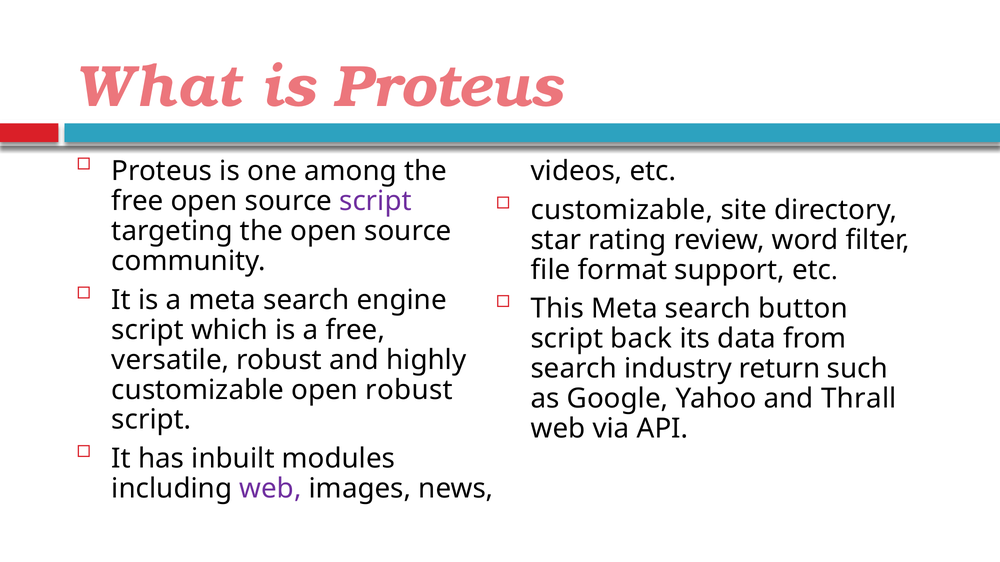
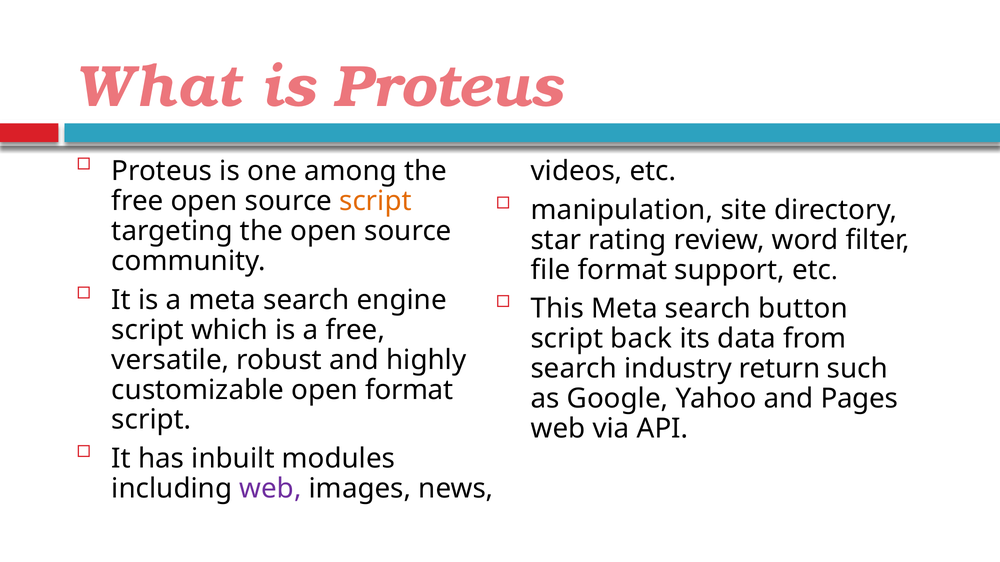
script colour: purple -> orange (376, 201)
customizable: customizable -> manipulation (622, 210)
open robust: robust -> format (409, 390)
Thrall: Thrall -> Pages (859, 399)
